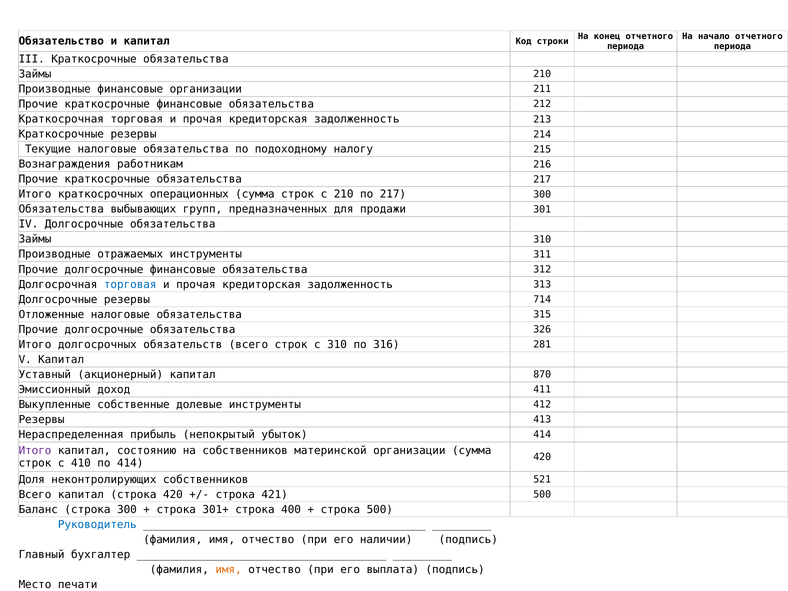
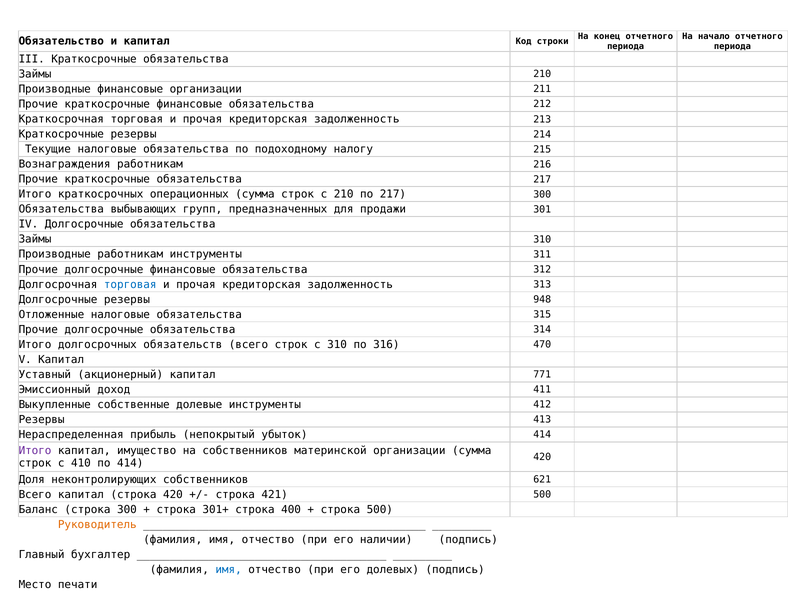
Производные отражаемых: отражаемых -> работникам (130, 254)
714: 714 -> 948 (542, 299)
326: 326 -> 314 (542, 329)
281: 281 -> 470 (542, 344)
870: 870 -> 771 (542, 375)
состоянию: состоянию -> имущество (147, 451)
521: 521 -> 621 (542, 479)
Руководитель colour: blue -> orange (97, 524)
имя colour: orange -> blue (229, 570)
выплата: выплата -> долевых (393, 570)
